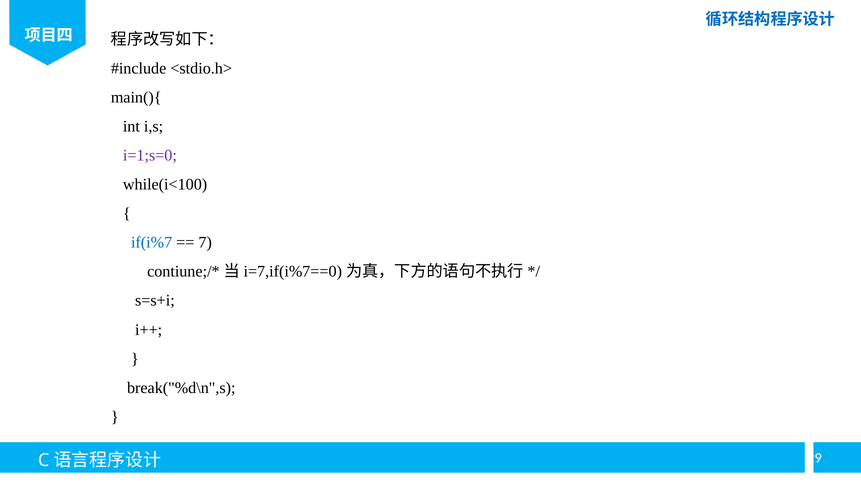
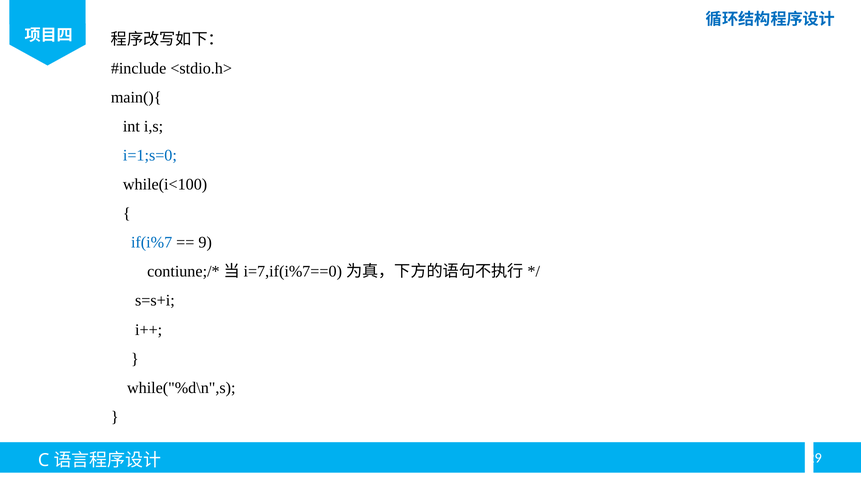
i=1;s=0 colour: purple -> blue (150, 156)
7: 7 -> 9 (205, 243)
break("%d\n",s: break("%d\n",s -> while("%d\n",s (181, 388)
